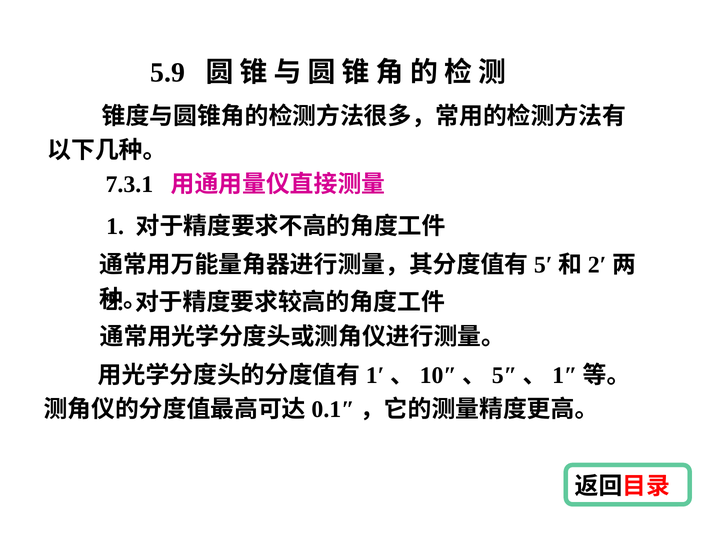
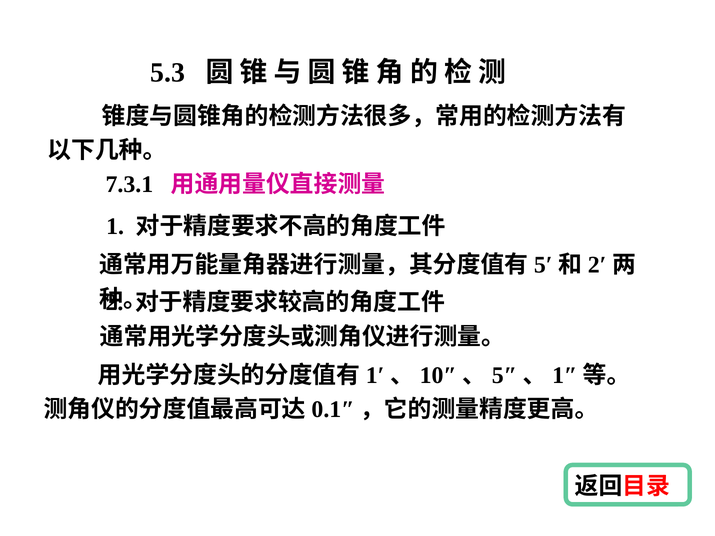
5.9: 5.9 -> 5.3 (168, 73)
